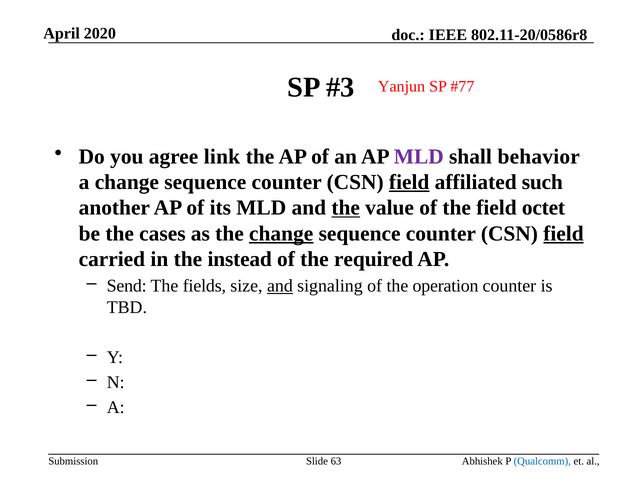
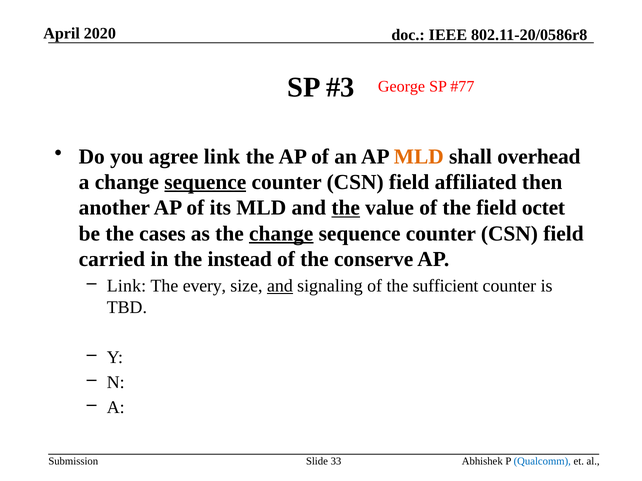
Yanjun: Yanjun -> George (402, 87)
MLD colour: purple -> orange (419, 157)
behavior: behavior -> overhead (539, 157)
sequence underline: none -> present (205, 182)
field underline: present -> none (409, 182)
such: such -> then (542, 182)
field underline: present -> none (563, 234)
required: required -> conserve (374, 259)
Send: Send -> Link (127, 286)
fields: fields -> every (204, 286)
operation: operation -> sufficient (446, 286)
63: 63 -> 33 (336, 462)
